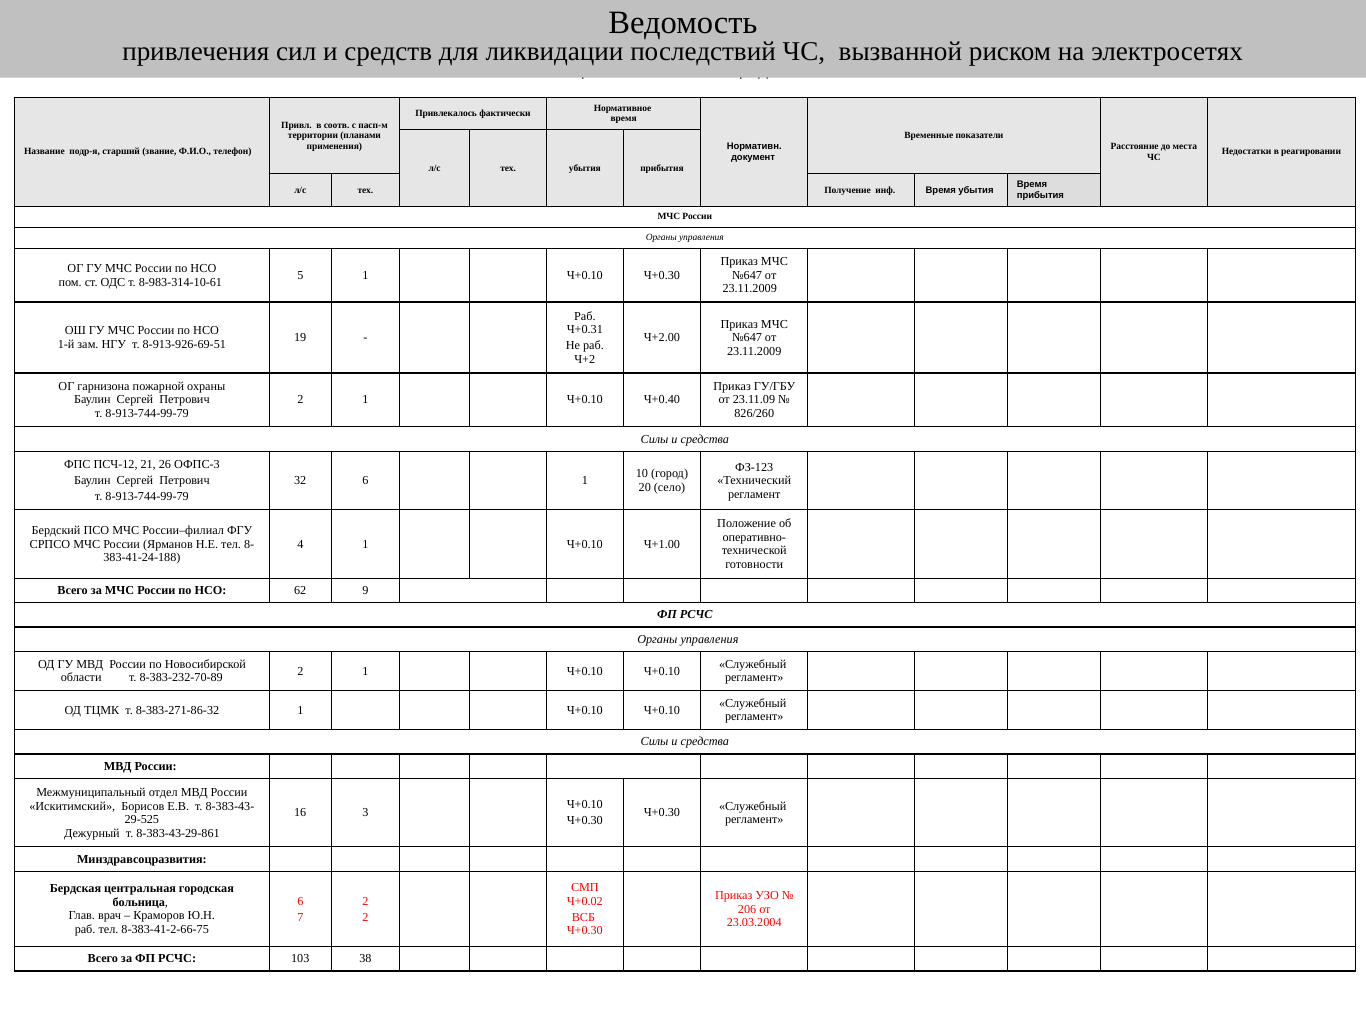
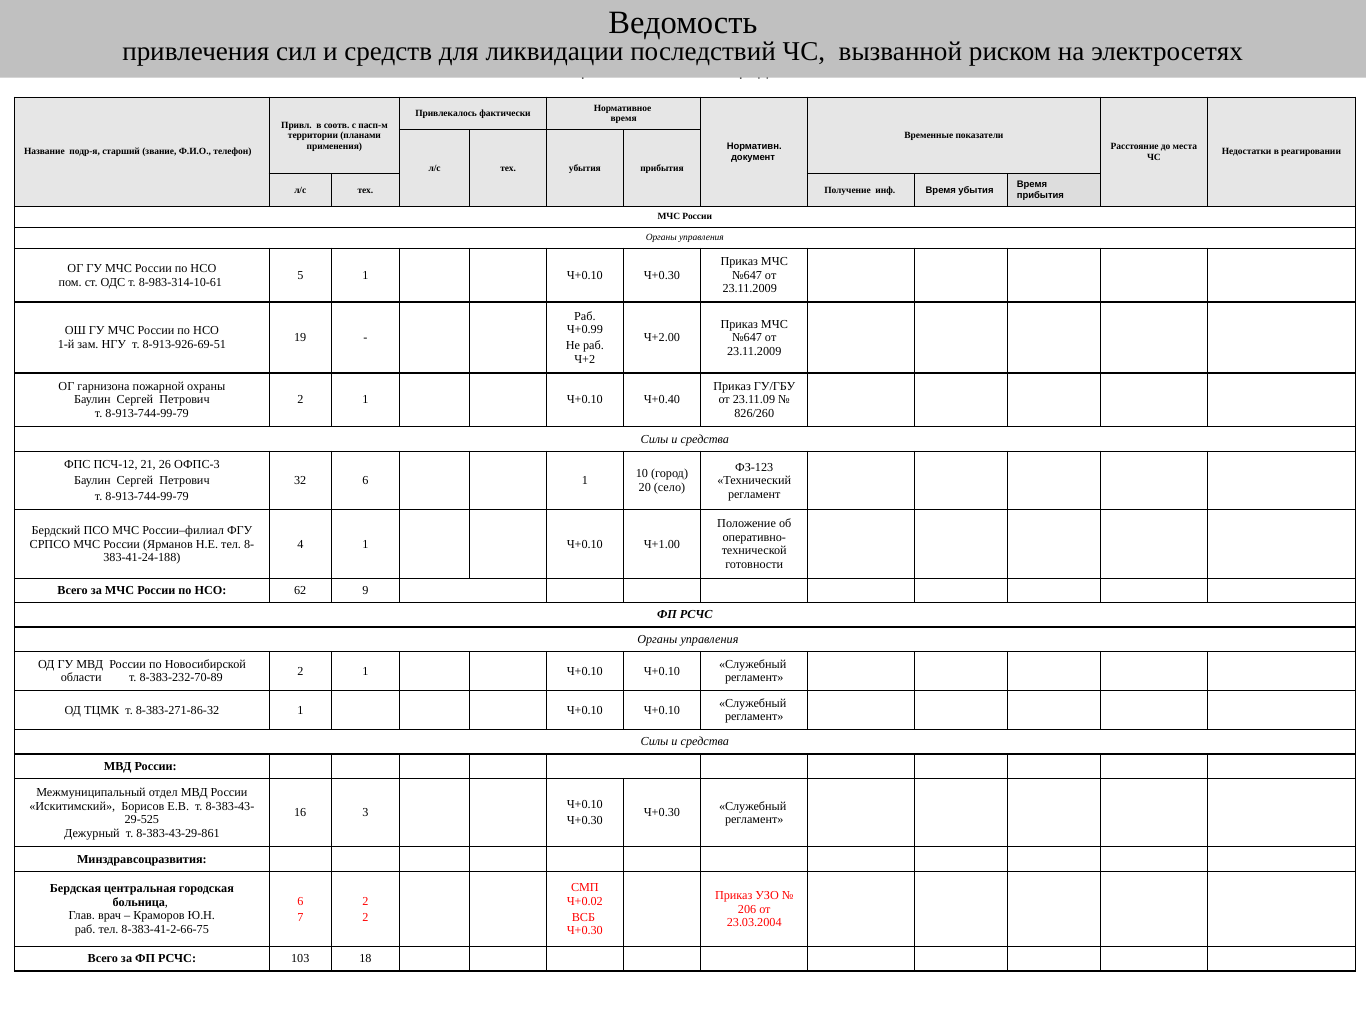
Ч+0.31: Ч+0.31 -> Ч+0.99 (585, 329)
38: 38 -> 18 (365, 958)
